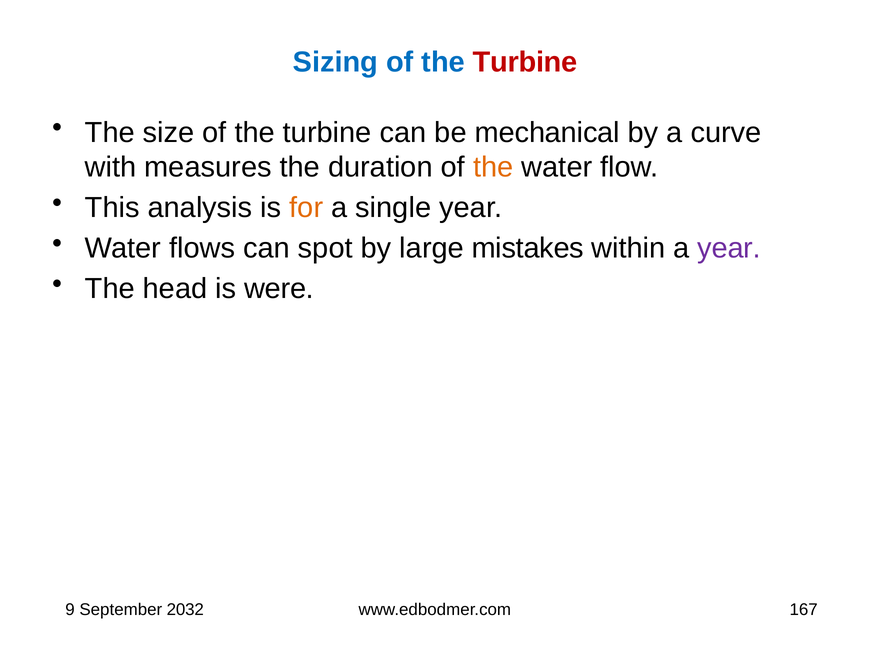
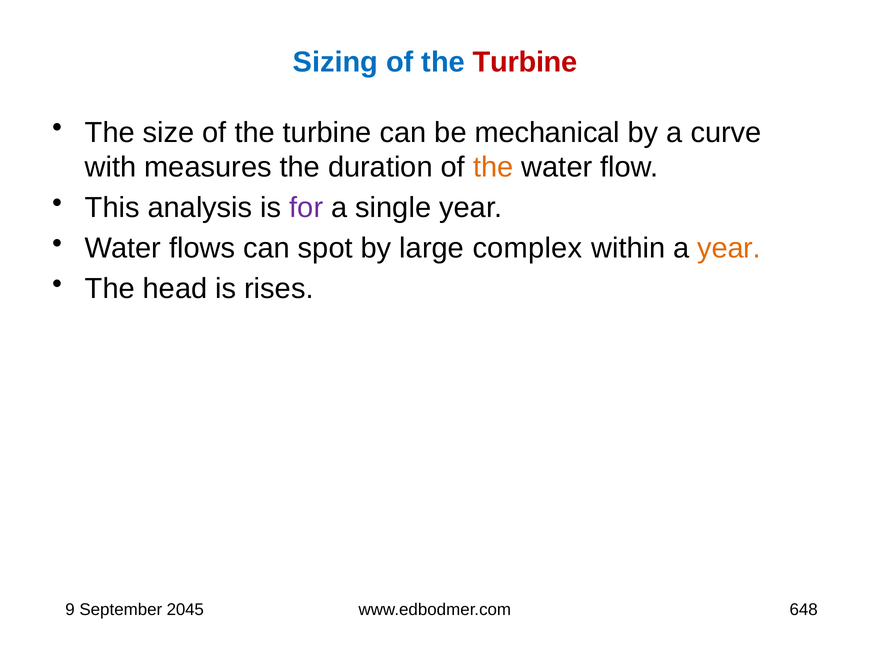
for colour: orange -> purple (306, 208)
mistakes: mistakes -> complex (527, 249)
year colour: purple -> orange (729, 249)
were: were -> rises (279, 289)
2032: 2032 -> 2045 (185, 610)
167: 167 -> 648 (804, 610)
